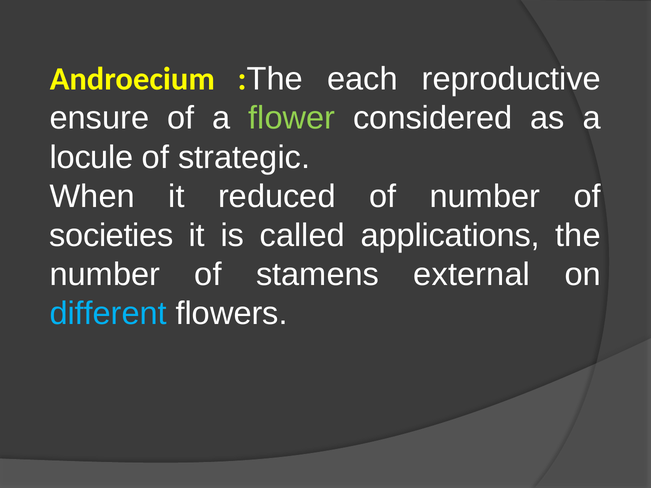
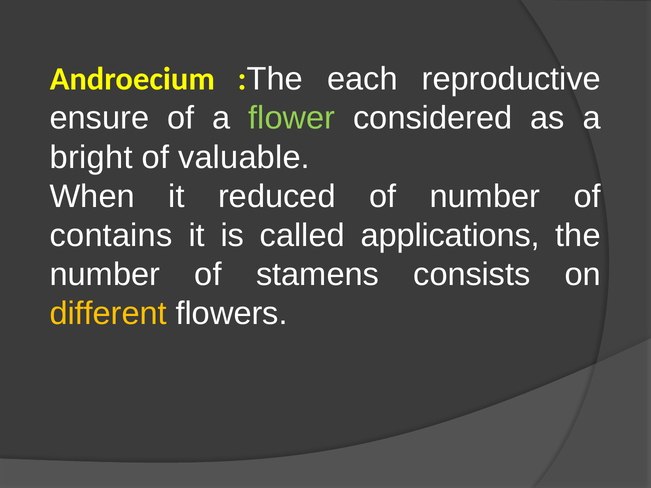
locule: locule -> bright (91, 157)
strategic: strategic -> valuable (244, 157)
societies: societies -> contains (111, 235)
external: external -> consists (472, 275)
different colour: light blue -> yellow (108, 314)
